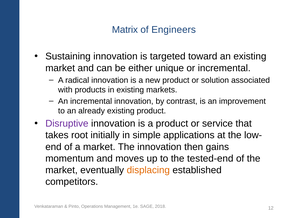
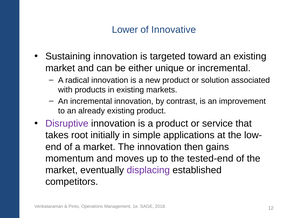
Matrix: Matrix -> Lower (125, 30)
Engineers: Engineers -> Innovative (174, 30)
displacing colour: orange -> purple (148, 170)
